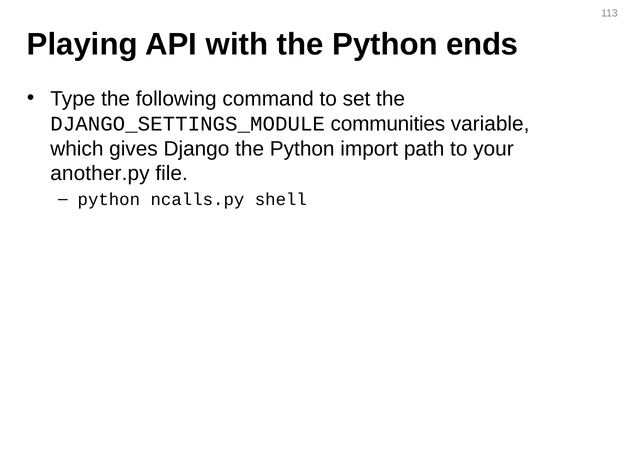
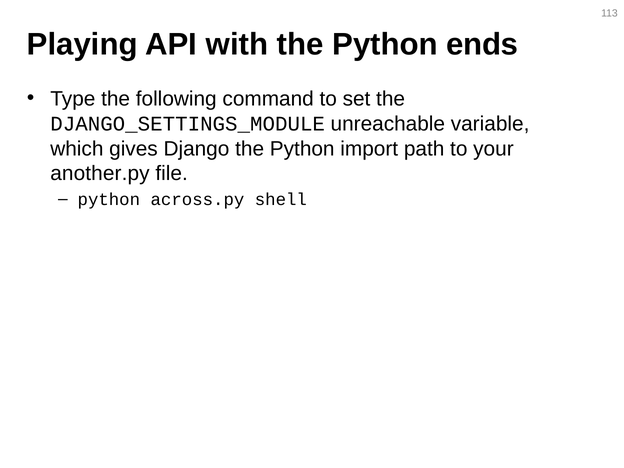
communities: communities -> unreachable (388, 124)
ncalls.py: ncalls.py -> across.py (197, 200)
